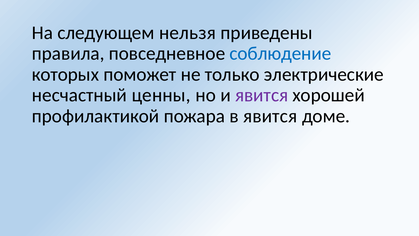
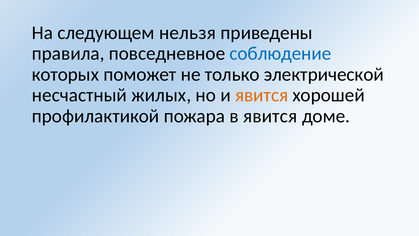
электрические: электрические -> электрической (324, 74)
ценны: ценны -> жилых (161, 95)
явится colour: purple -> orange (262, 95)
